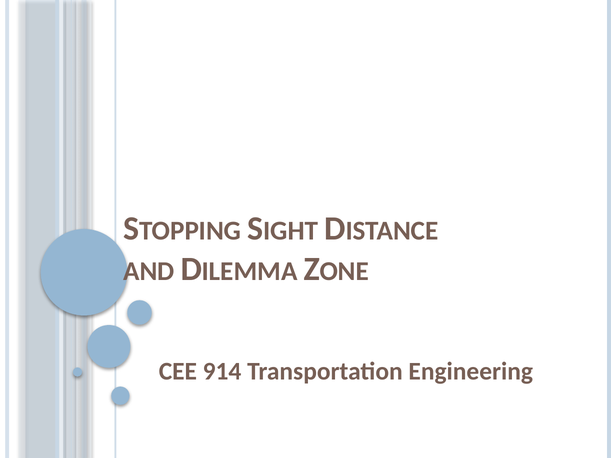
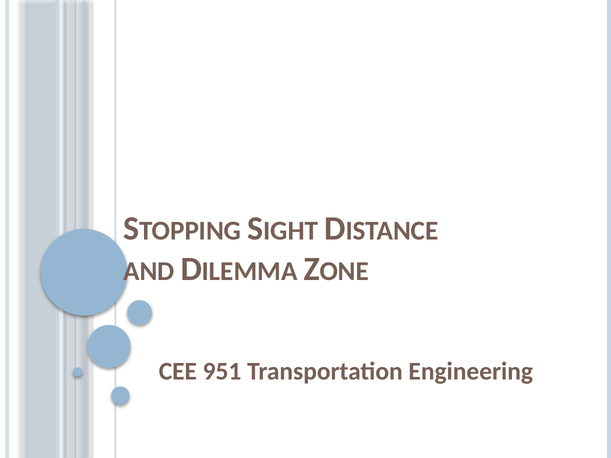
914: 914 -> 951 (222, 371)
